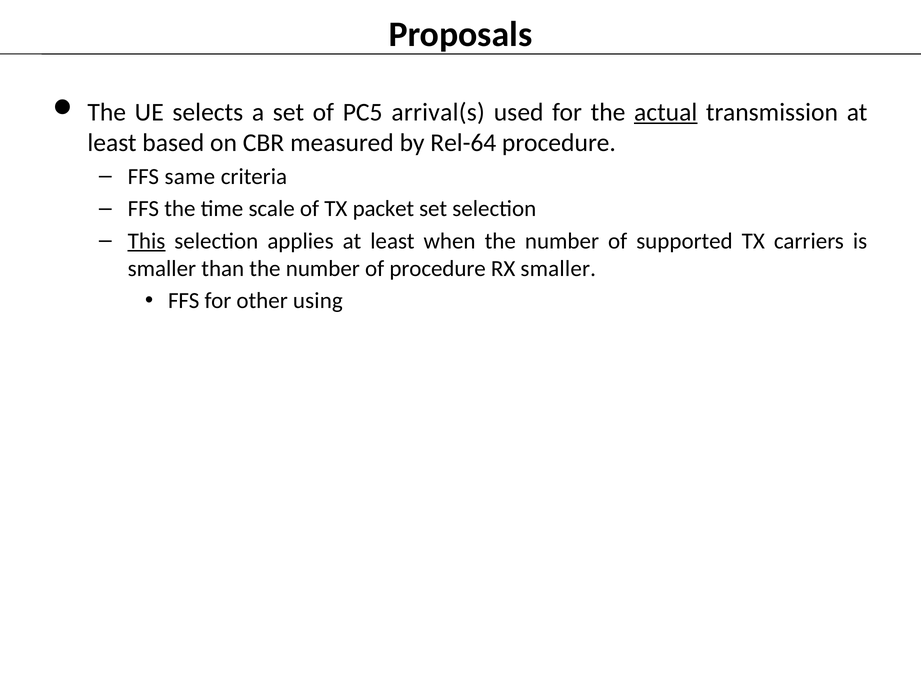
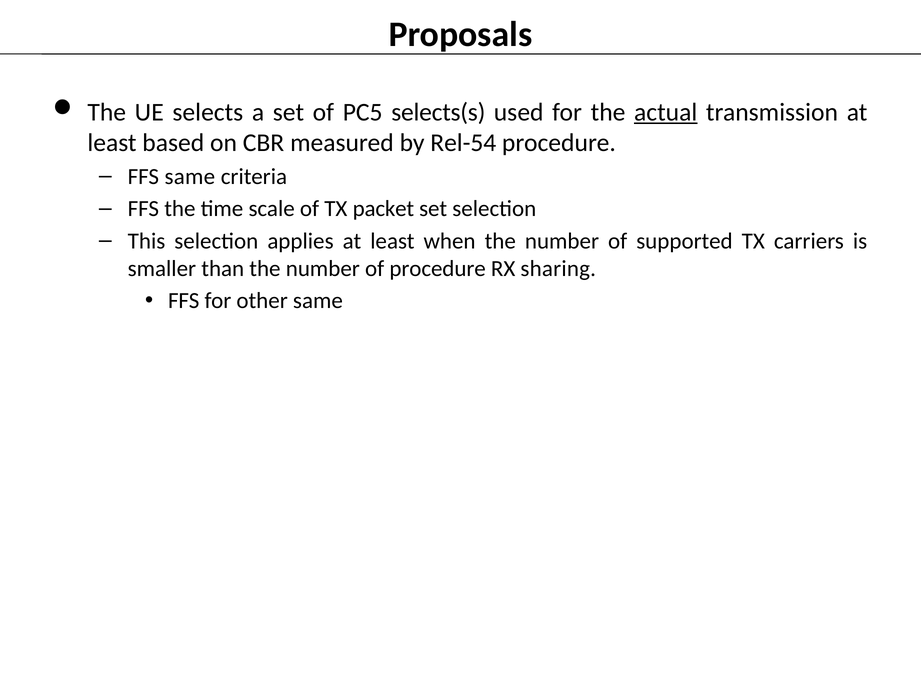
arrival(s: arrival(s -> selects(s (438, 112)
Rel-64: Rel-64 -> Rel-54 (463, 143)
This underline: present -> none (147, 241)
RX smaller: smaller -> sharing (558, 268)
other using: using -> same (318, 301)
